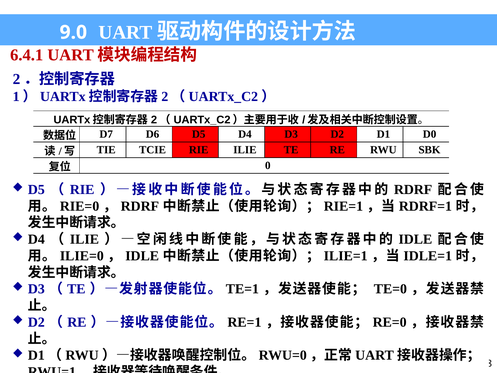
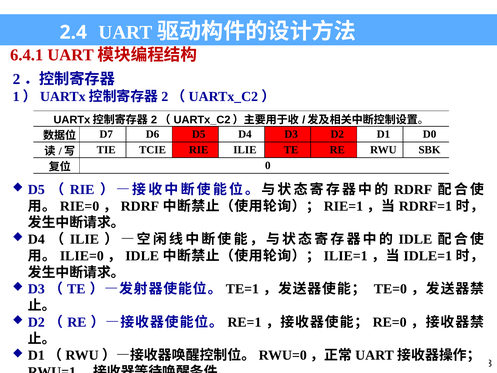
9.0: 9.0 -> 2.4 (73, 32)
